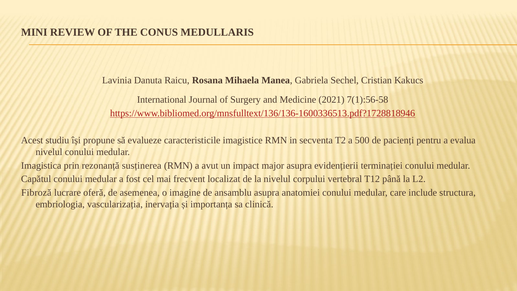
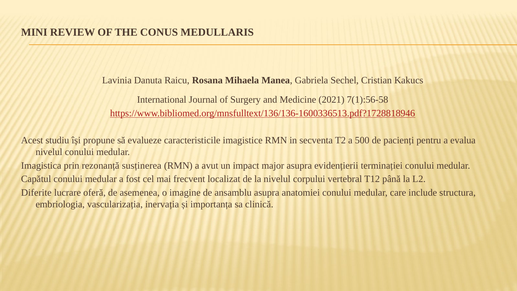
Fibroză: Fibroză -> Diferite (36, 193)
